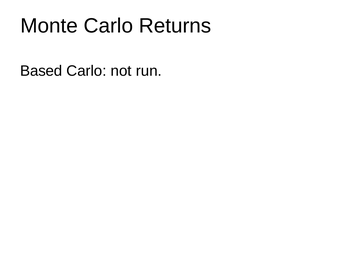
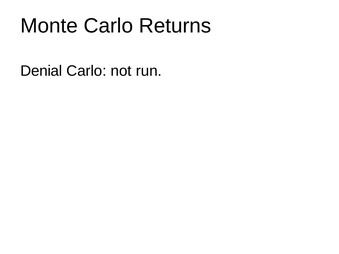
Based: Based -> Denial (41, 71)
